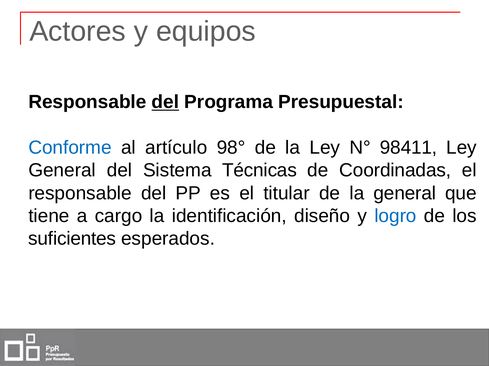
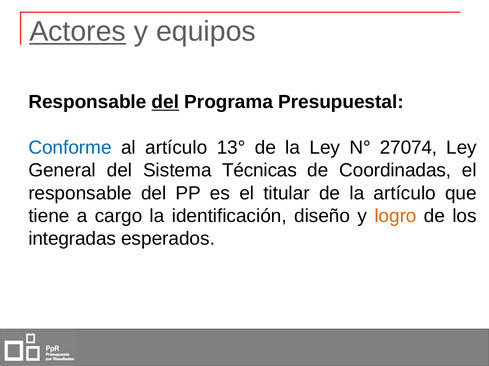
Actores underline: none -> present (78, 32)
98°: 98° -> 13° (231, 148)
98411: 98411 -> 27074 (409, 148)
la general: general -> artículo (405, 194)
logro colour: blue -> orange (395, 216)
suficientes: suficientes -> integradas (72, 239)
